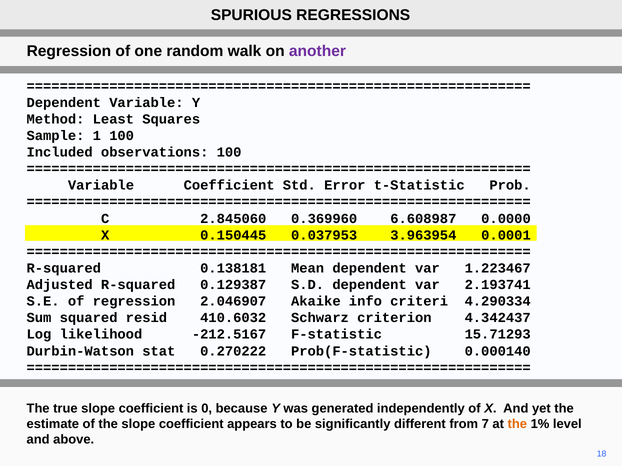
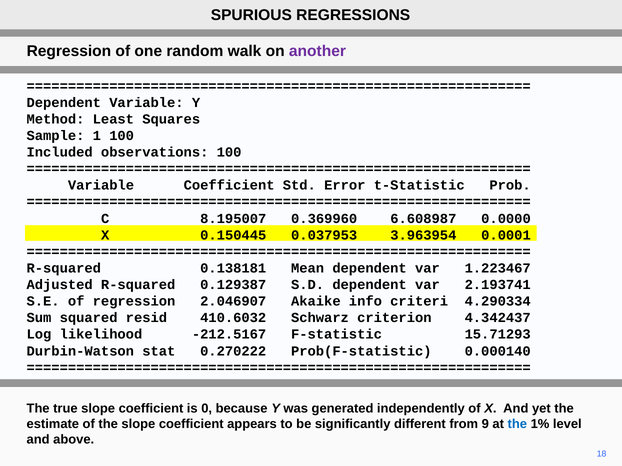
2.845060: 2.845060 -> 8.195007 (233, 219)
7: 7 -> 9 (485, 424)
the colour: orange -> blue (517, 424)
